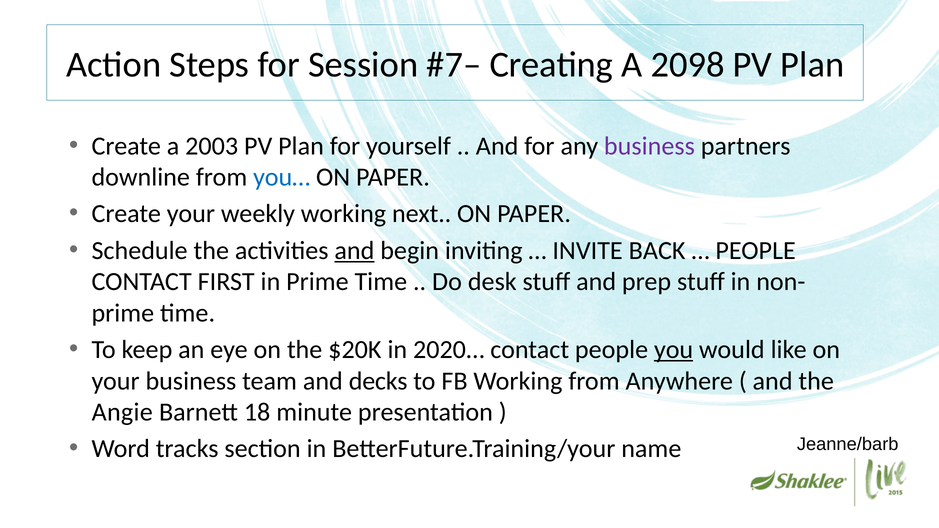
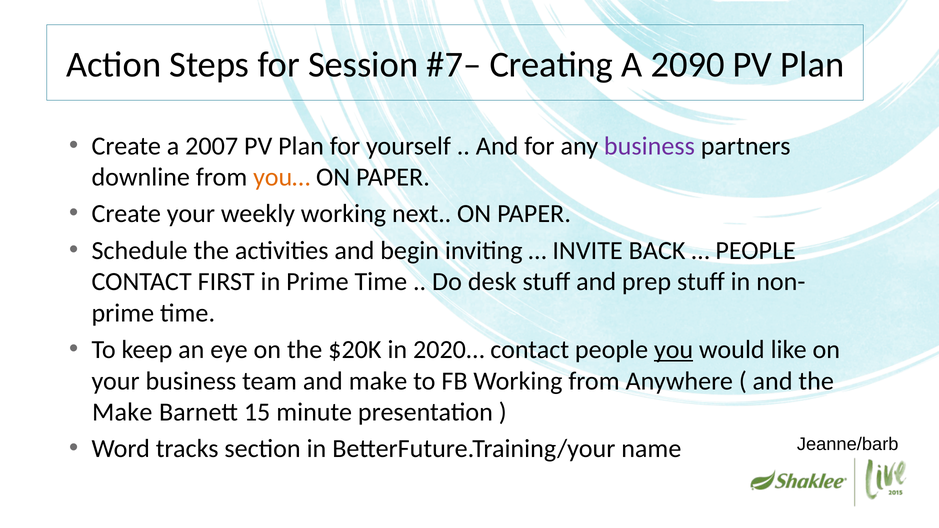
2098: 2098 -> 2090 (688, 65)
2003: 2003 -> 2007 (212, 146)
you… colour: blue -> orange (282, 177)
and underline: present -> none (354, 250)
and decks: decks -> make (378, 381)
Angie: Angie -> Make (122, 412)
18: 18 -> 15 (257, 412)
